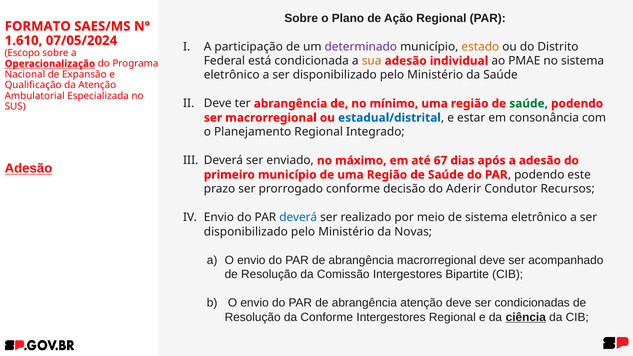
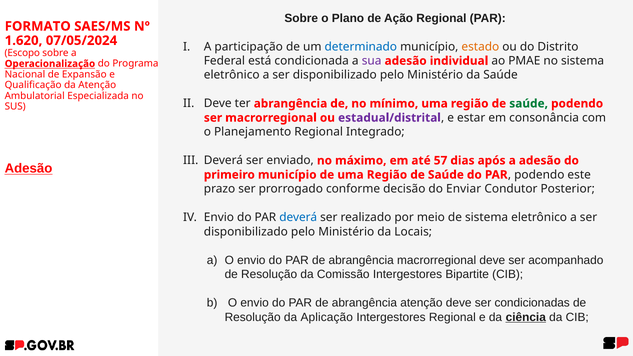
1.610: 1.610 -> 1.620 (24, 41)
determinado colour: purple -> blue (361, 47)
sua colour: orange -> purple (372, 61)
estadual/distrital colour: blue -> purple (389, 118)
67: 67 -> 57 (441, 161)
Aderir: Aderir -> Enviar (464, 189)
Recursos: Recursos -> Posterior (568, 189)
Novas: Novas -> Locais (413, 232)
da Conforme: Conforme -> Aplicação (327, 317)
